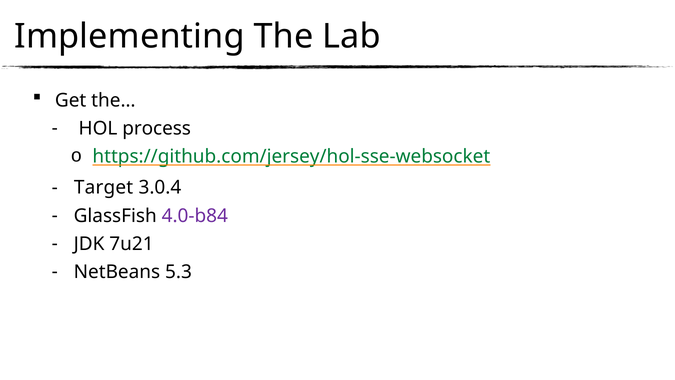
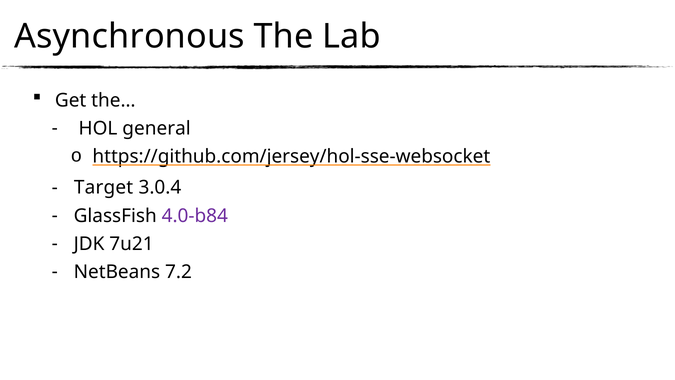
Implementing: Implementing -> Asynchronous (130, 37)
process: process -> general (157, 128)
https://github.com/jersey/hol-sse-websocket colour: green -> black (291, 156)
5.3: 5.3 -> 7.2 (179, 272)
